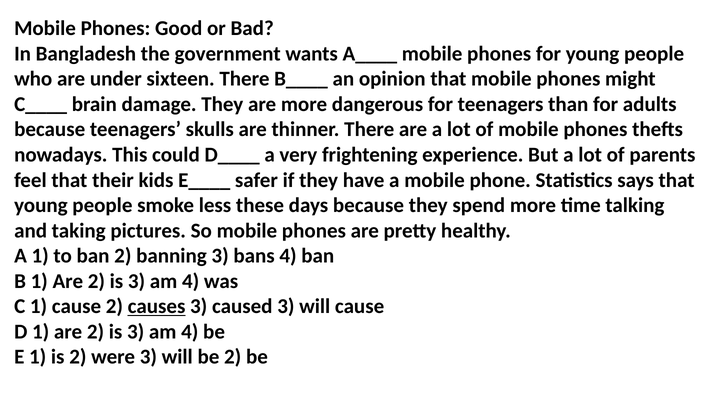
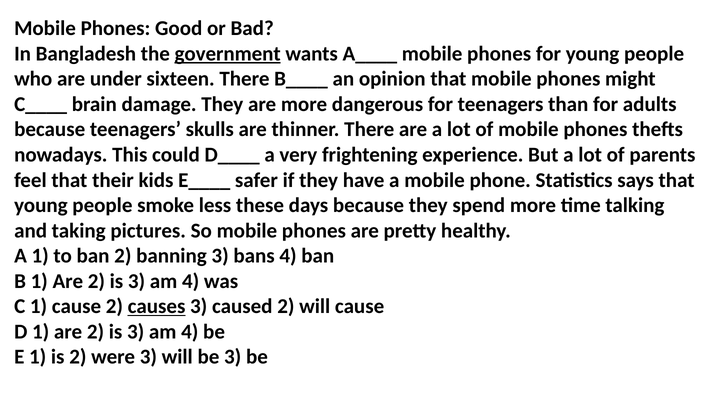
government underline: none -> present (228, 54)
caused 3: 3 -> 2 (286, 306)
be 2: 2 -> 3 (233, 357)
